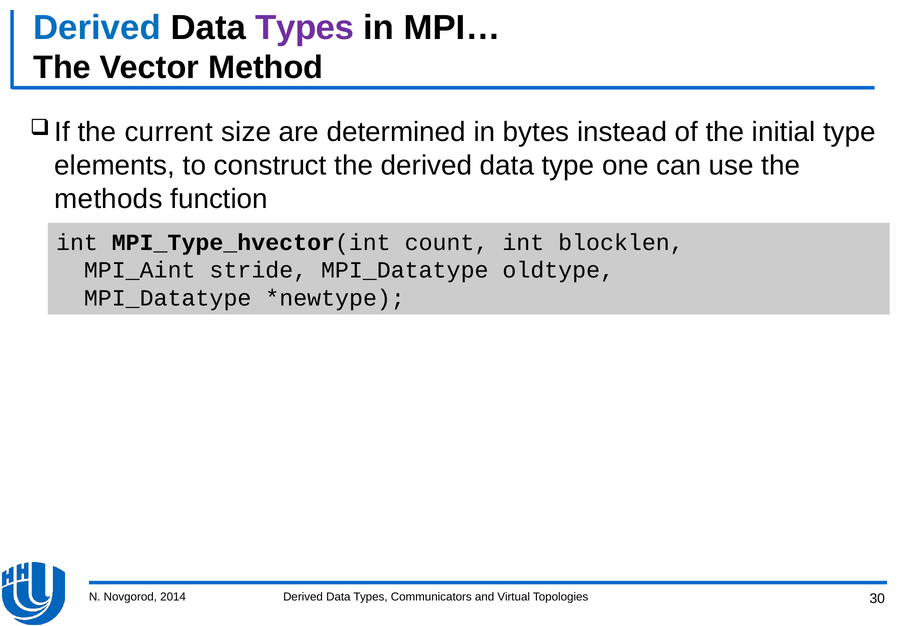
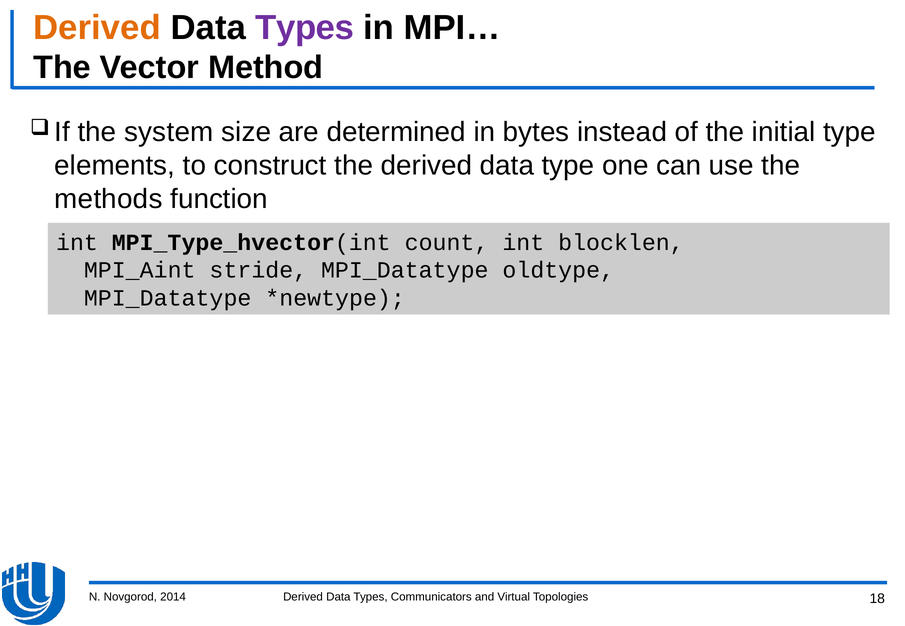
Derived colour: blue -> orange (97, 28)
current: current -> system (169, 132)
30: 30 -> 18 (877, 599)
